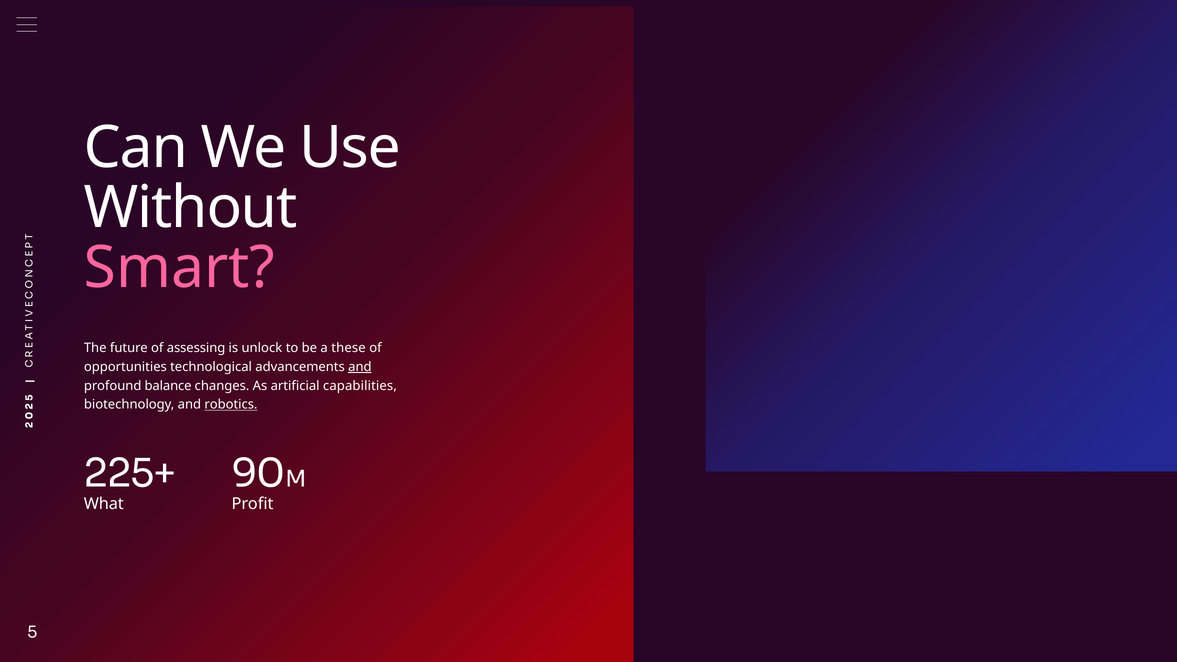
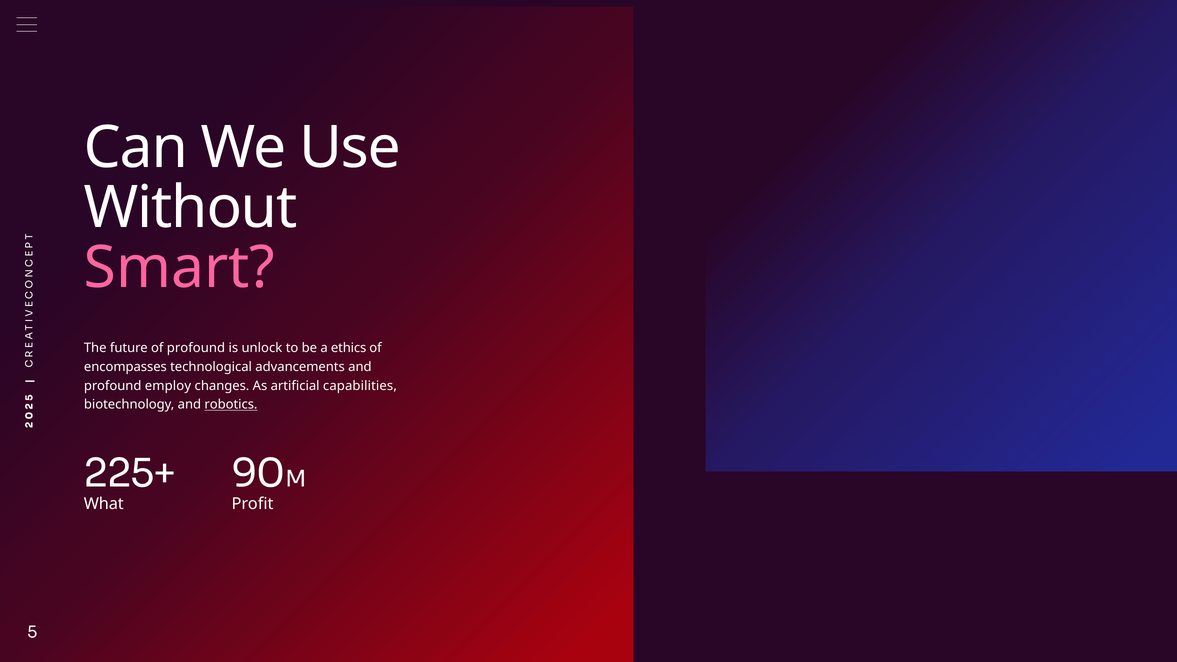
of assessing: assessing -> profound (196, 348)
these: these -> ethics (349, 348)
opportunities: opportunities -> encompasses (125, 367)
and underline: present -> none (360, 367)
balance: balance -> employ (168, 386)
